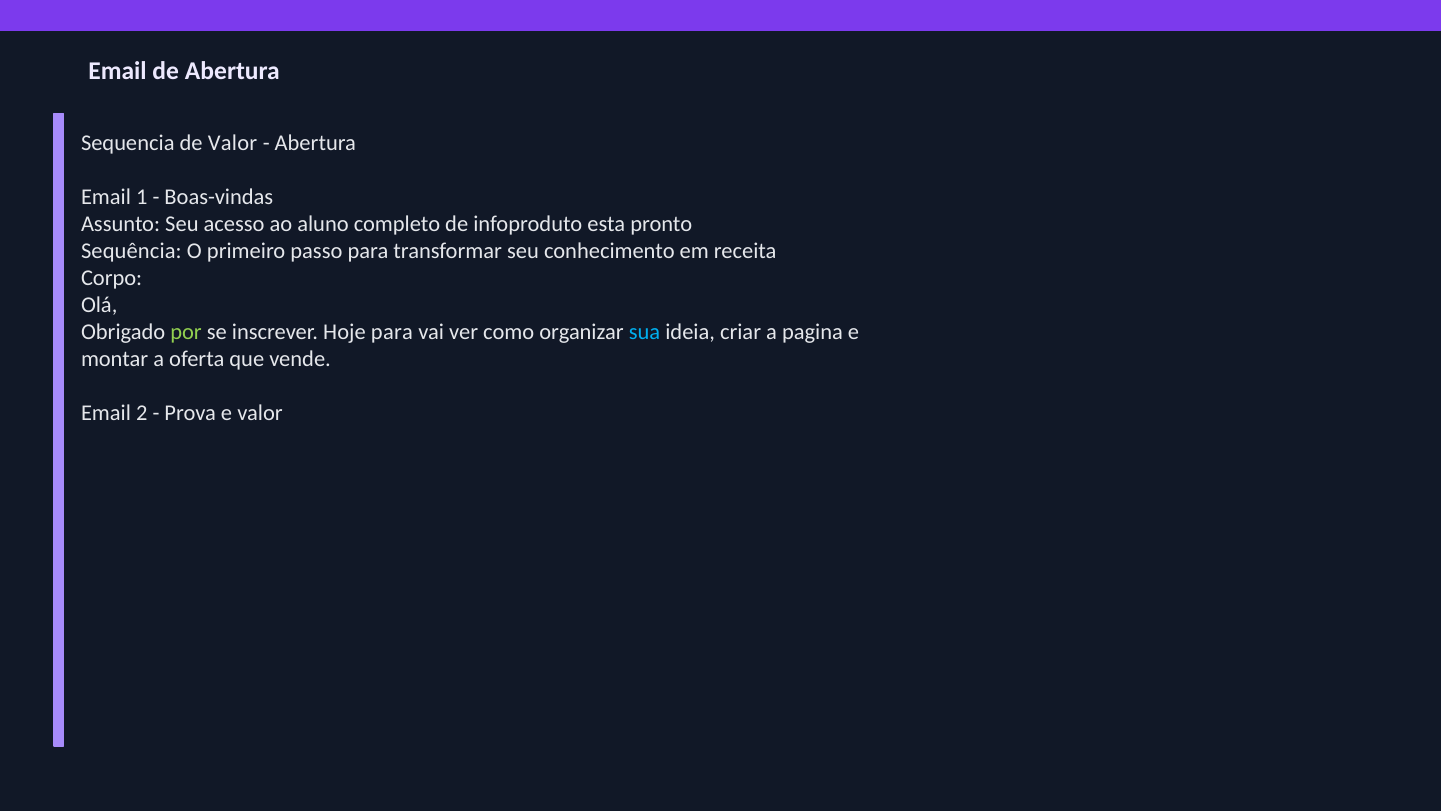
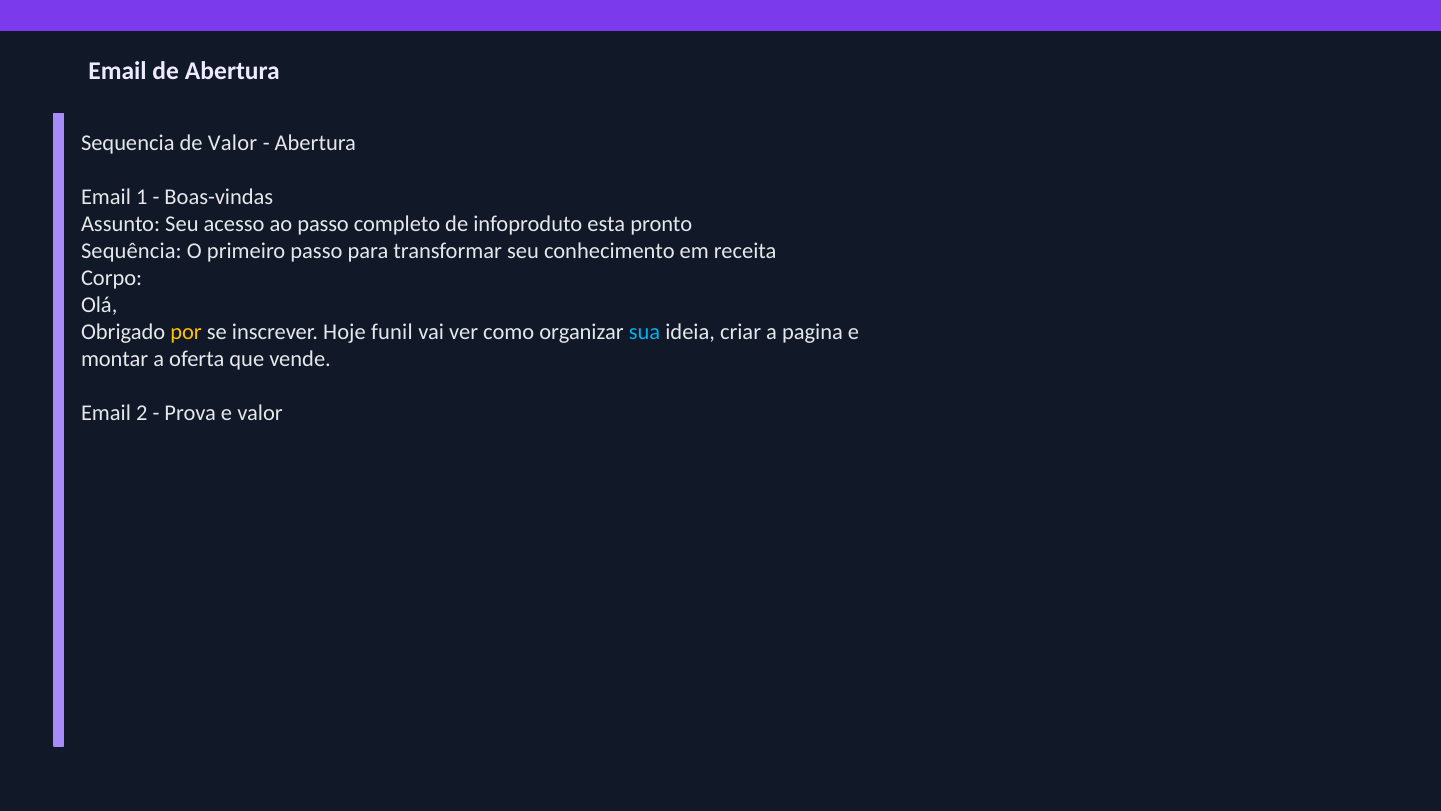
ao aluno: aluno -> passo (323, 224)
por colour: light green -> yellow (186, 332)
Hoje para: para -> funil (392, 332)
